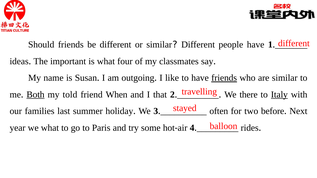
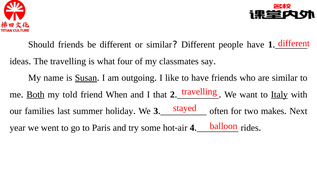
The important: important -> travelling (68, 61)
Susan underline: none -> present (86, 78)
friends underline: present -> none (224, 78)
there: there -> want (249, 95)
before: before -> makes (273, 111)
we what: what -> went (50, 128)
